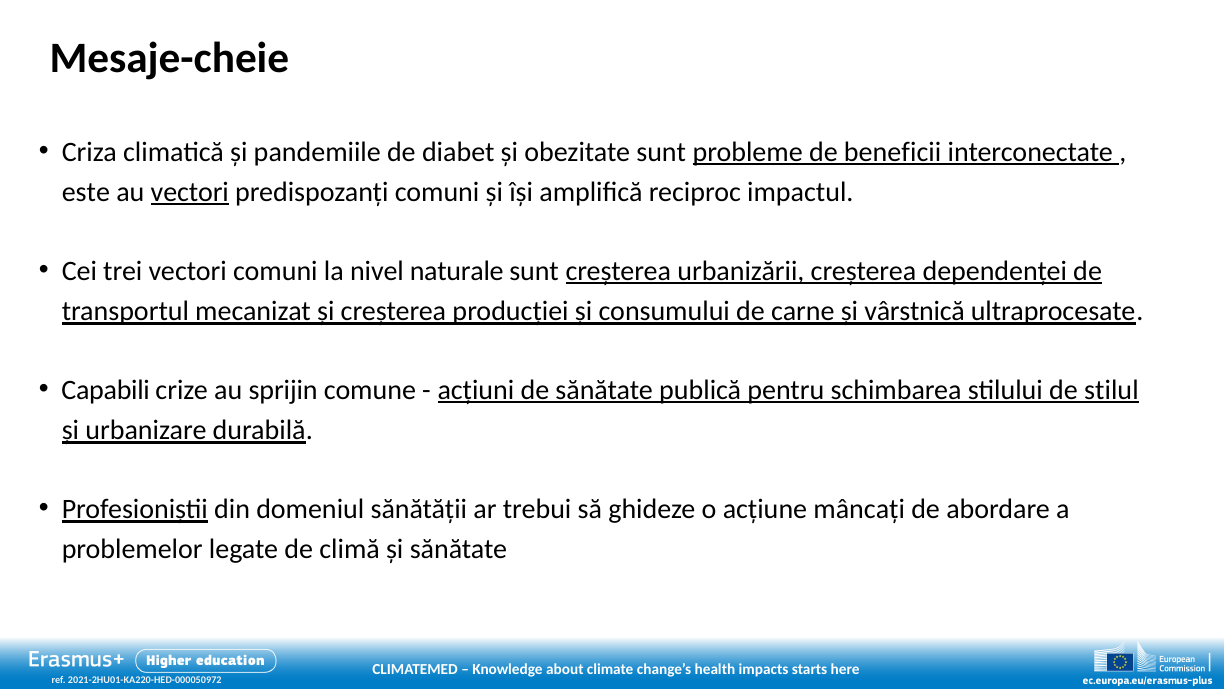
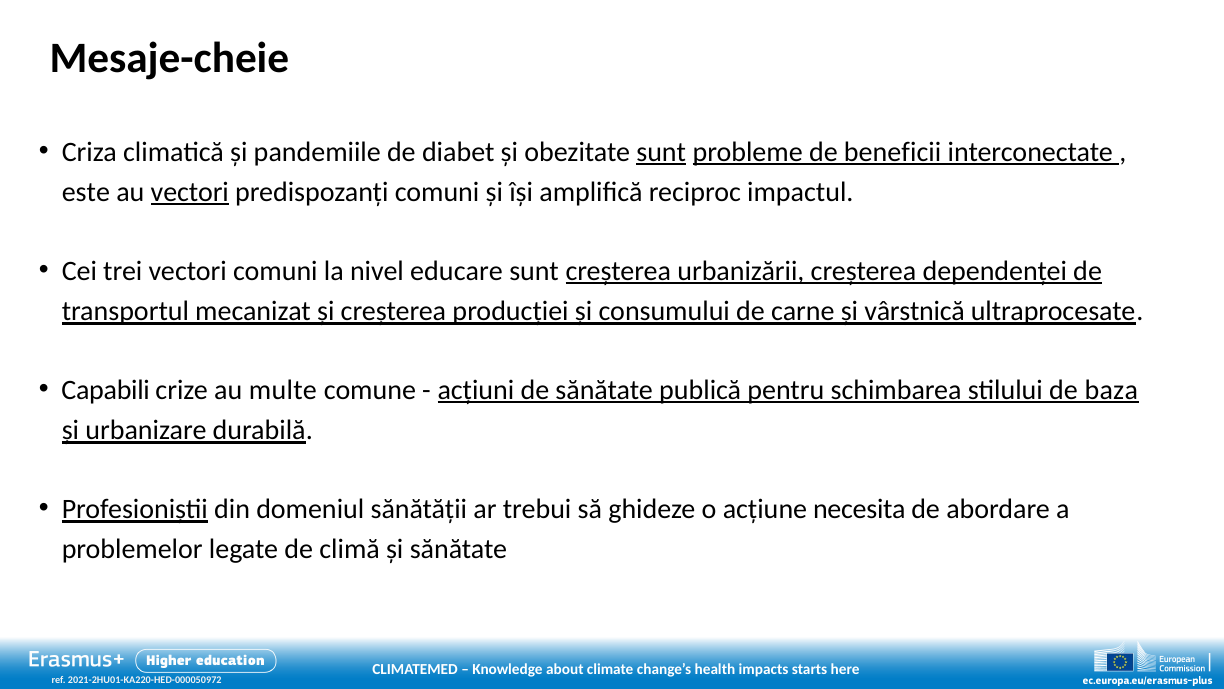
sunt underline: none -> present (661, 152)
naturale: naturale -> educare (457, 271)
sprijin: sprijin -> multe (283, 390)
stilul: stilul -> baza (1111, 390)
mâncați: mâncați -> necesita (859, 509)
